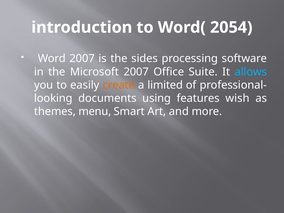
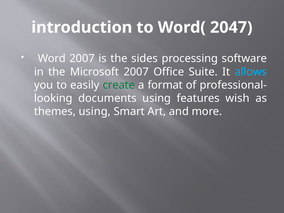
2054: 2054 -> 2047 (231, 27)
create colour: orange -> green (119, 85)
limited: limited -> format (165, 85)
themes menu: menu -> using (95, 112)
